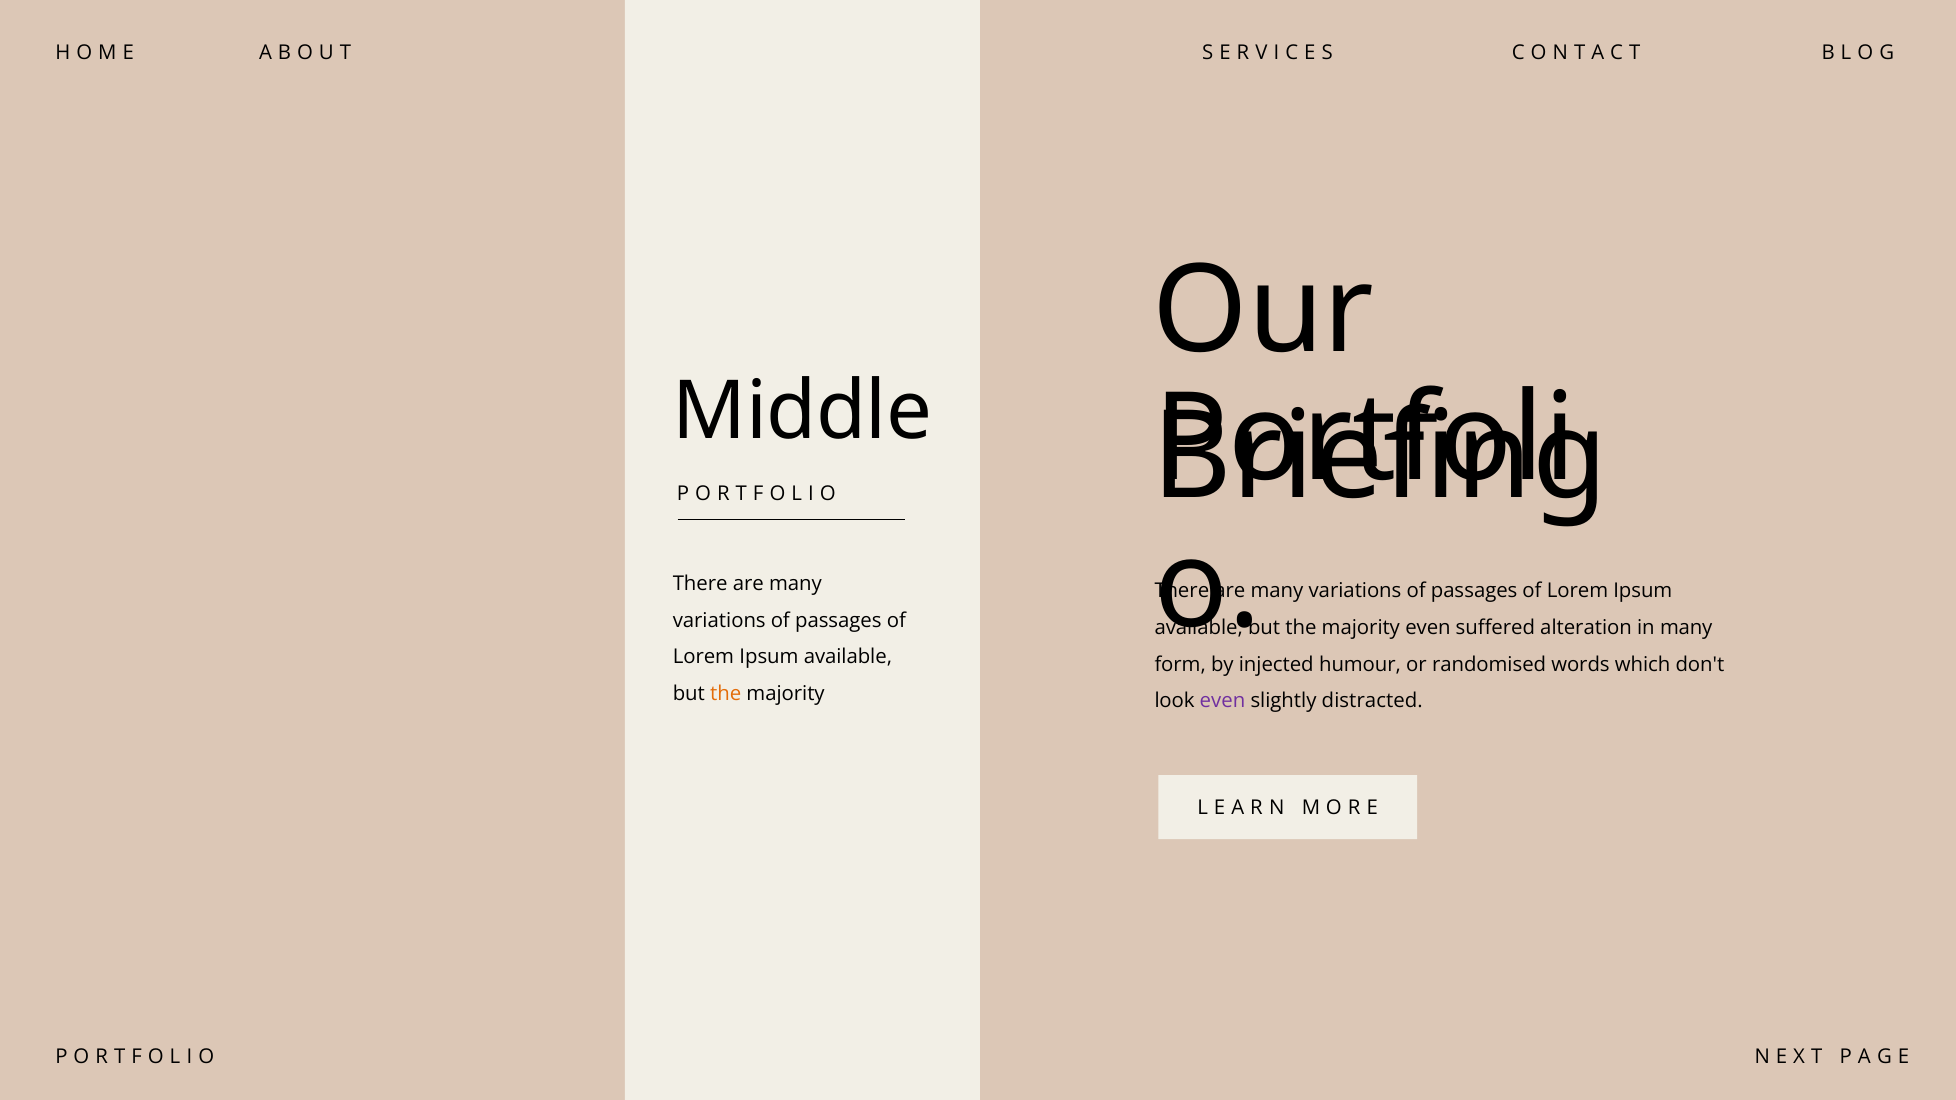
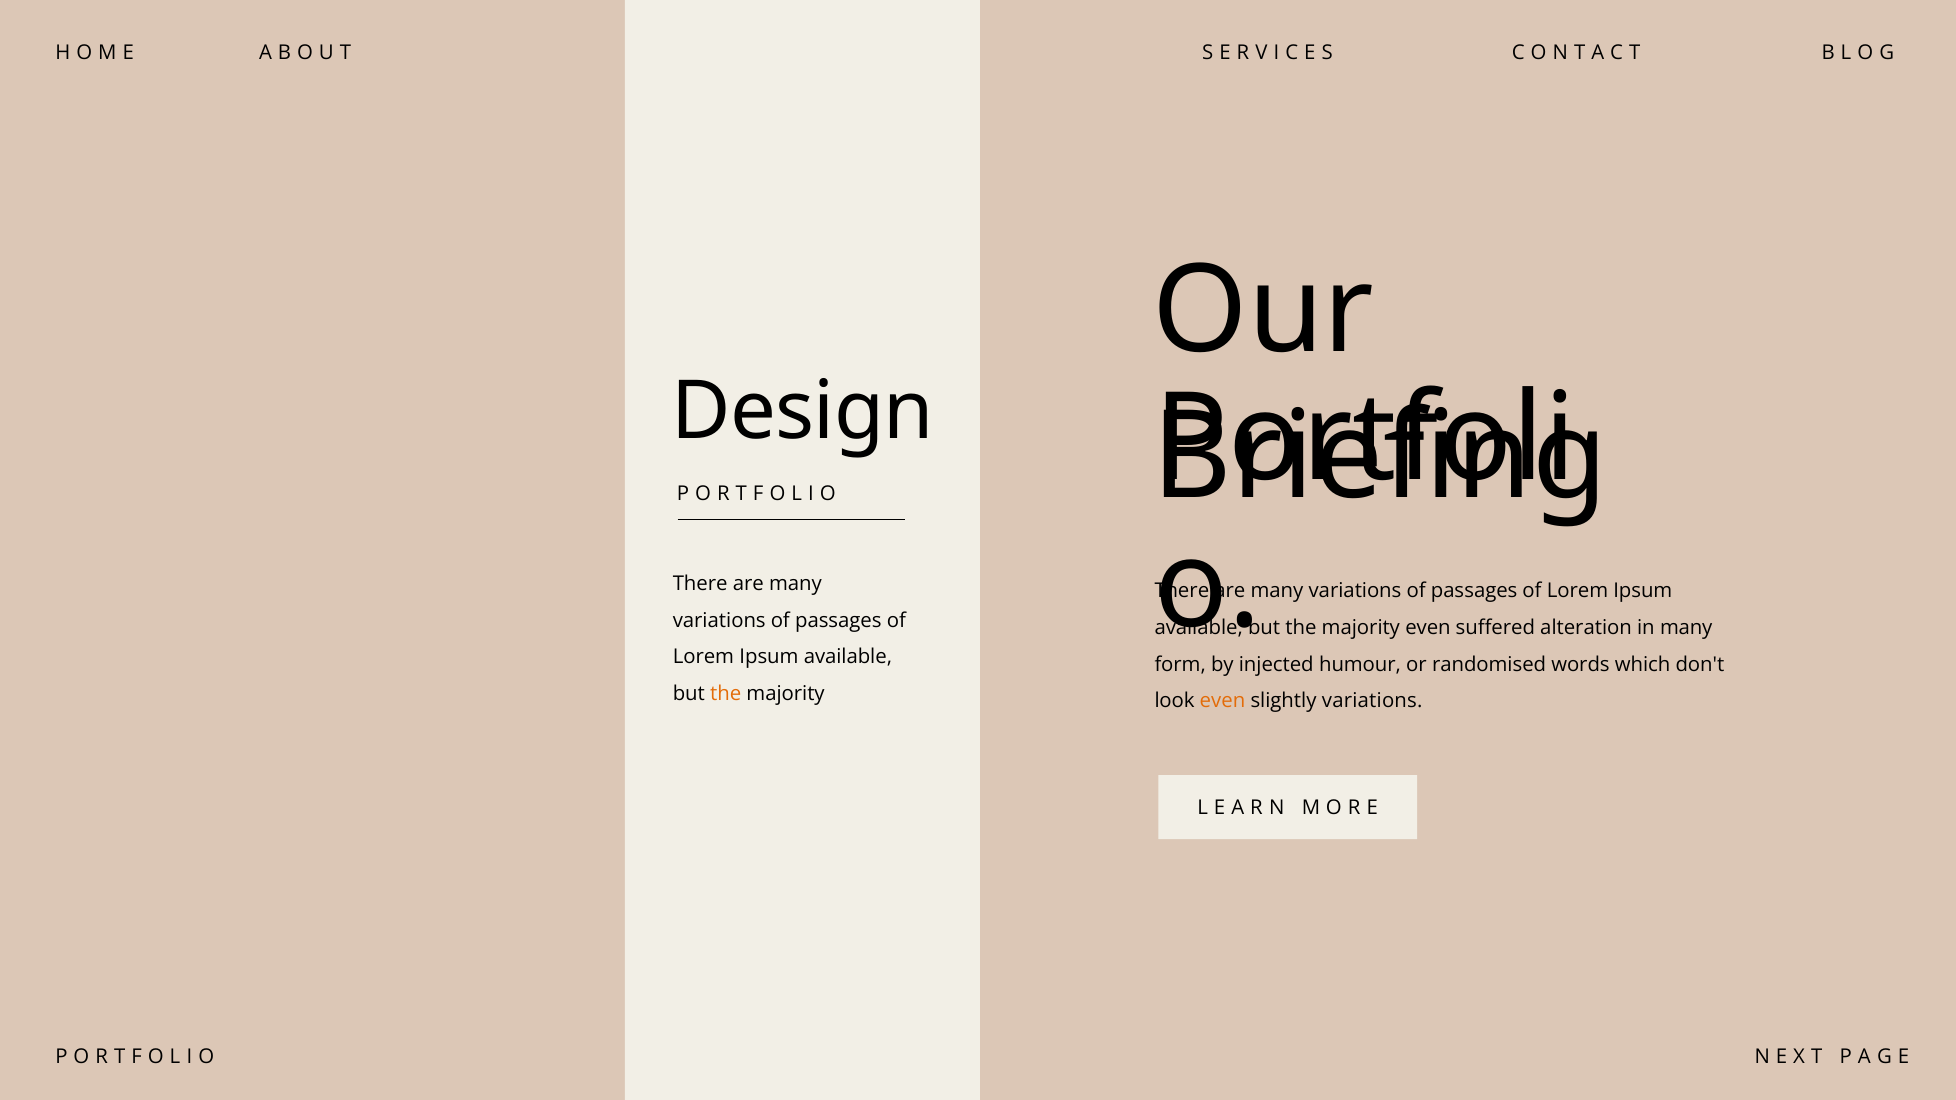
Middle: Middle -> Design (803, 412)
even colour: purple -> orange (1223, 701)
slightly distracted: distracted -> variations (1372, 701)
